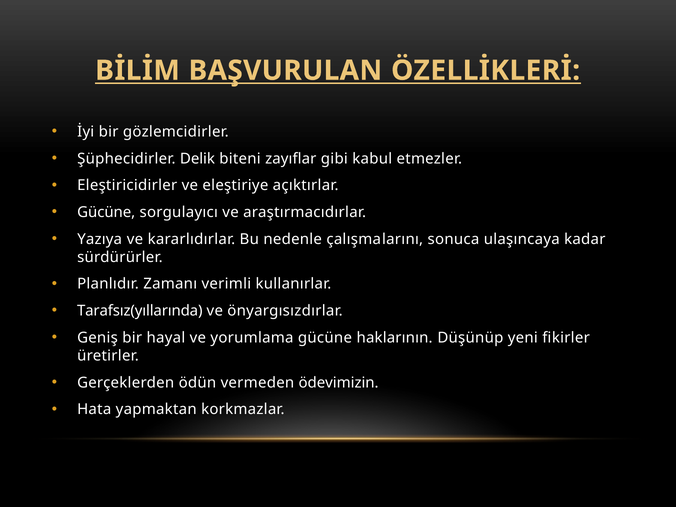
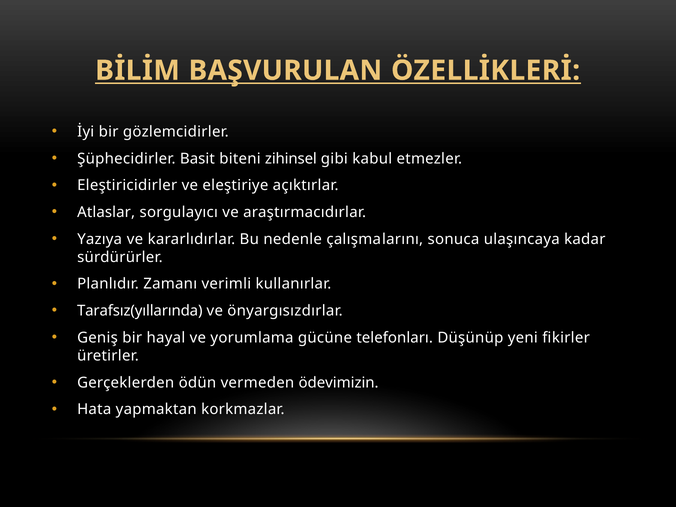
Delik: Delik -> Basit (197, 159)
zayıflar: zayıflar -> zihinsel (291, 159)
Gücüne: Gücüne -> Atlaslar (106, 212)
haklarının: haklarının -> telefonları (395, 338)
